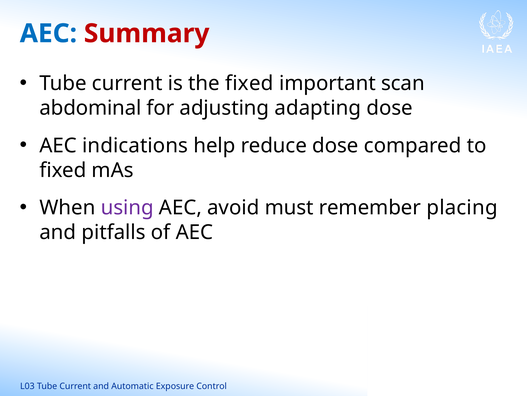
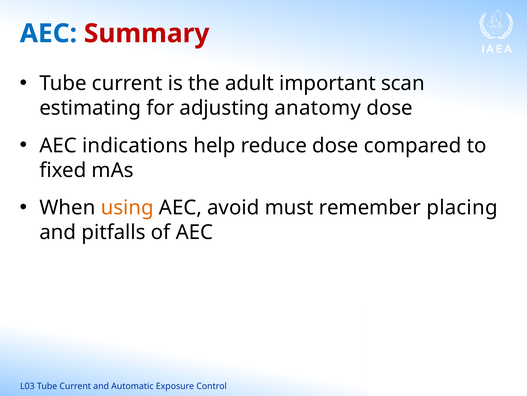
the fixed: fixed -> adult (250, 83)
abdominal: abdominal -> estimating (90, 108)
adapting: adapting -> anatomy (318, 108)
using colour: purple -> orange (127, 207)
